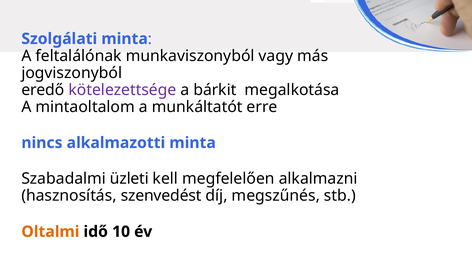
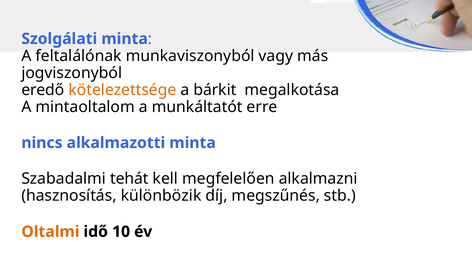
kötelezettsége colour: purple -> orange (122, 90)
üzleti: üzleti -> tehát (129, 178)
szenvedést: szenvedést -> különbözik (161, 195)
